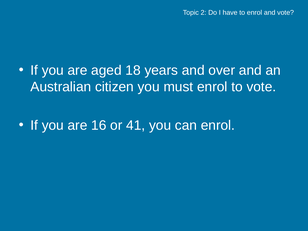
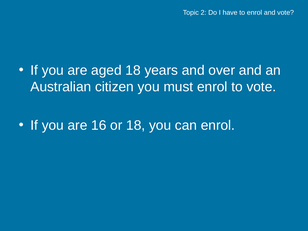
or 41: 41 -> 18 (136, 125)
